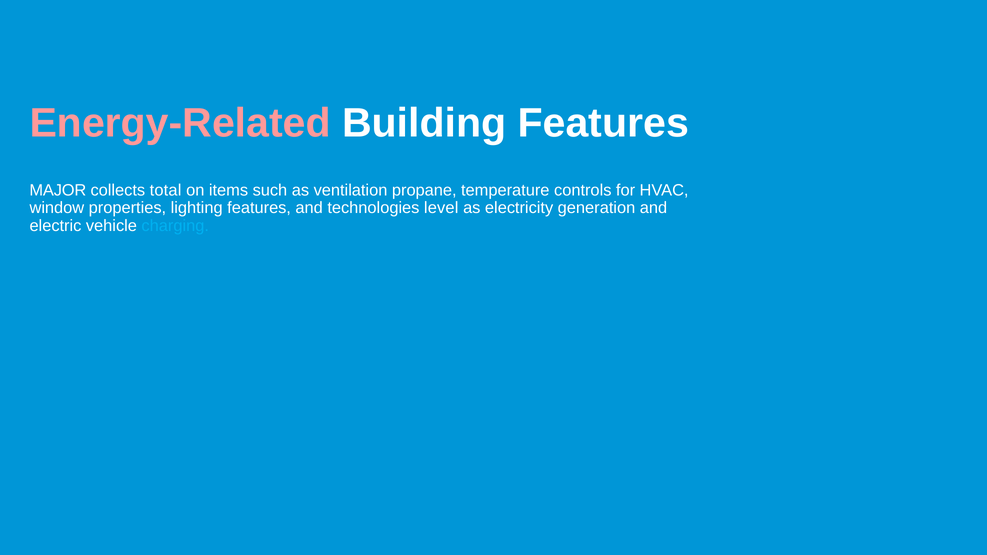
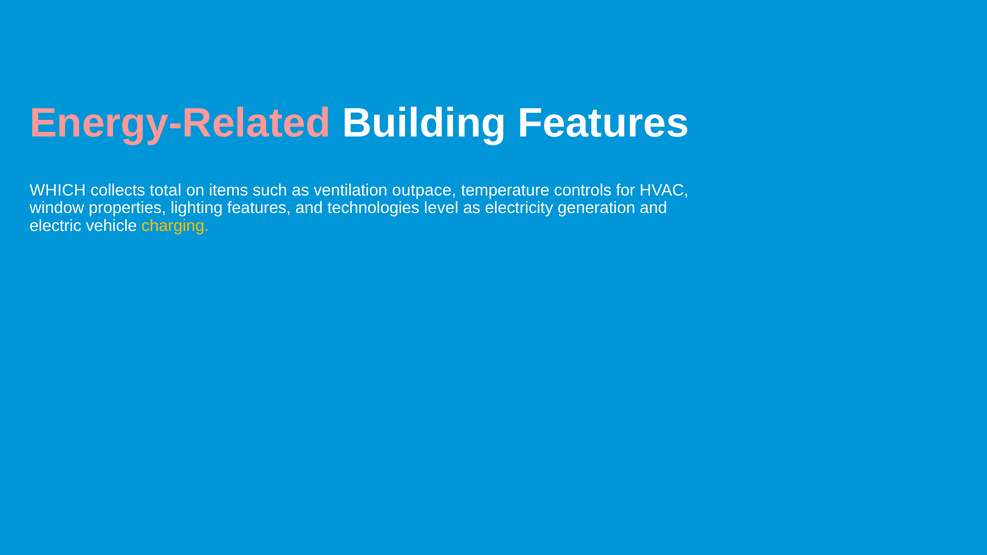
MAJOR: MAJOR -> WHICH (58, 190)
propane: propane -> outpace (424, 190)
charging colour: light blue -> yellow (175, 226)
